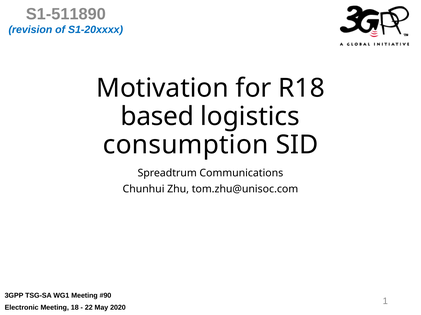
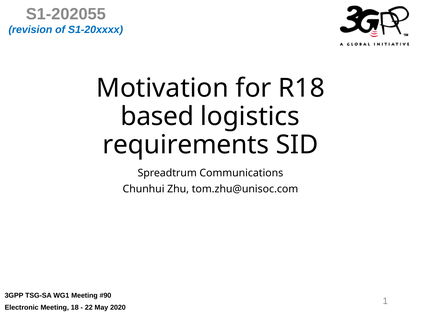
S1-511890: S1-511890 -> S1-202055 (66, 14)
consumption: consumption -> requirements (186, 145)
